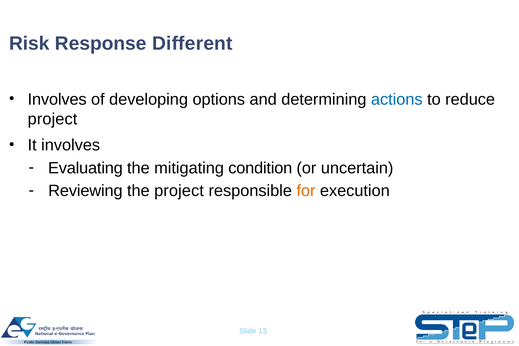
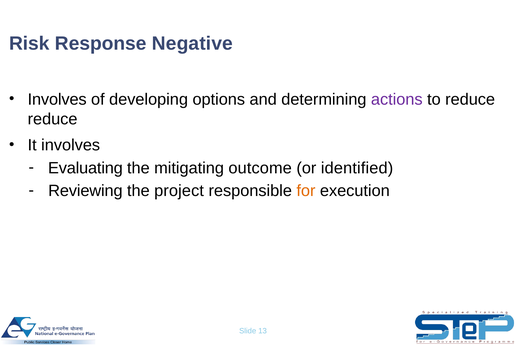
Different: Different -> Negative (192, 44)
actions colour: blue -> purple (397, 99)
project: project -> reduce (53, 119)
condition: condition -> outcome (260, 168)
uncertain: uncertain -> identified (357, 168)
